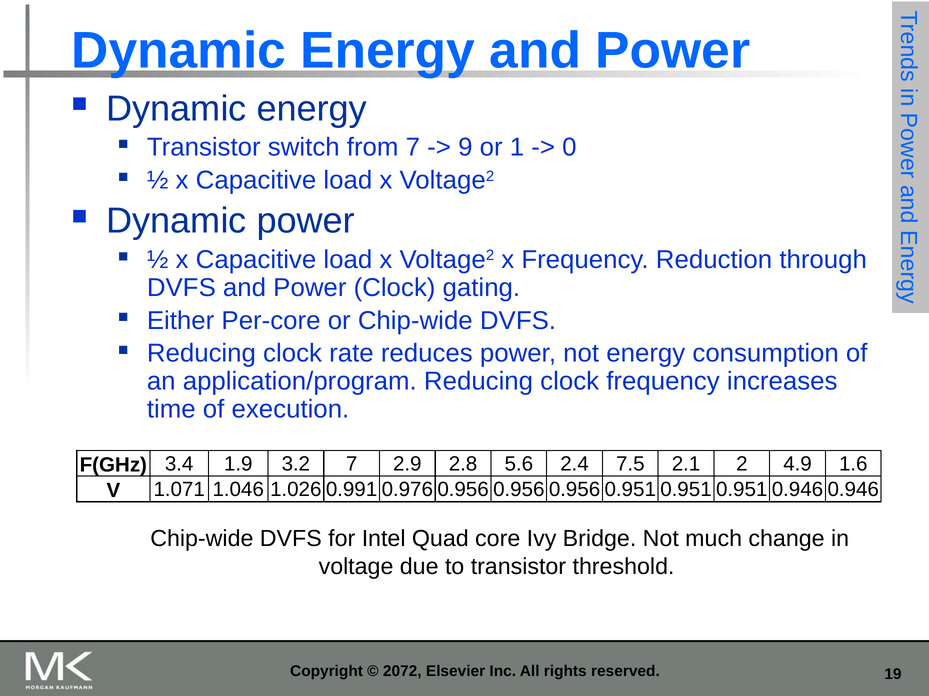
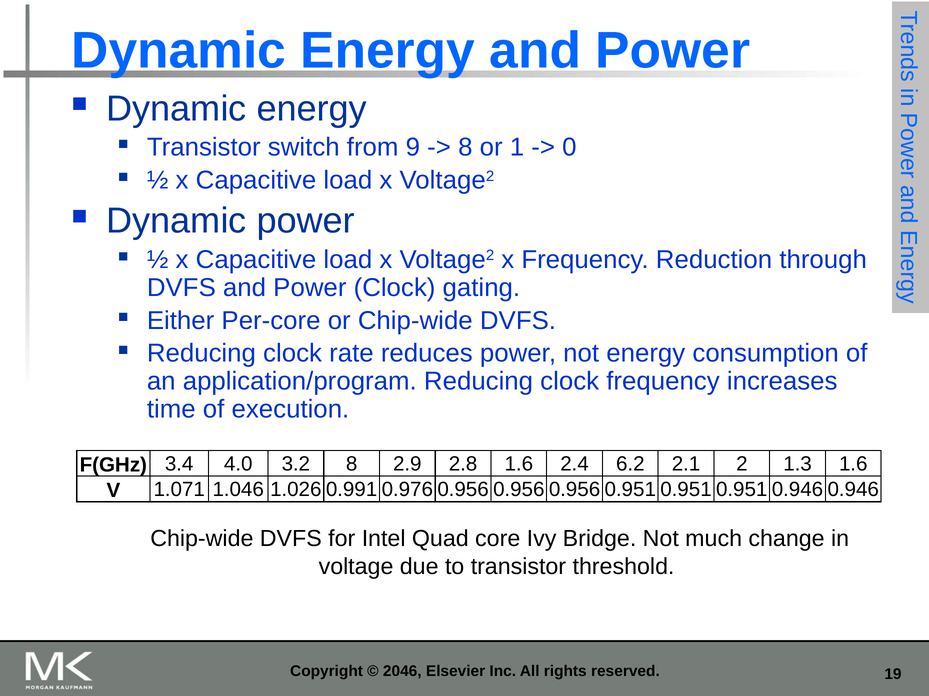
from 7: 7 -> 9 (413, 148)
9: 9 -> 8 (465, 148)
1.9: 1.9 -> 4.0 (238, 464)
3.2 7: 7 -> 8 (352, 464)
2.8 5.6: 5.6 -> 1.6 (519, 464)
7.5: 7.5 -> 6.2 (630, 464)
4.9: 4.9 -> 1.3 (798, 464)
2072: 2072 -> 2046 (402, 672)
